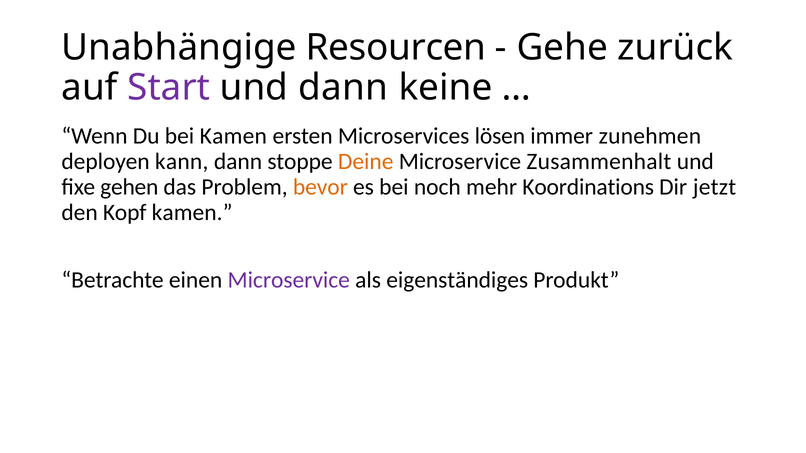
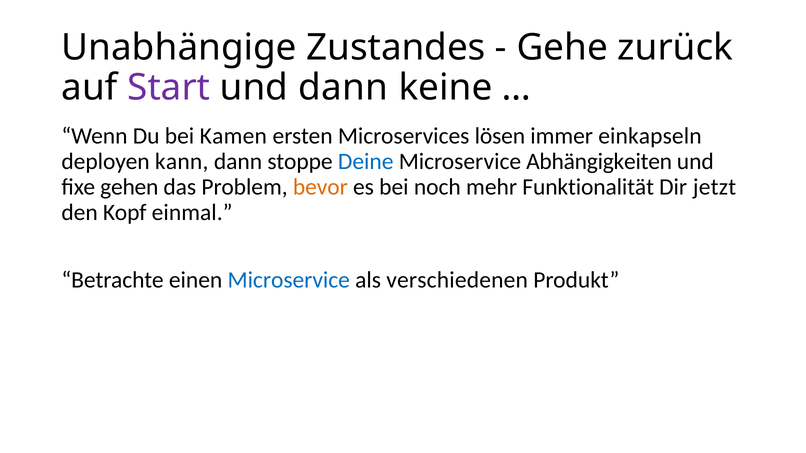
Resourcen: Resourcen -> Zustandes (396, 48)
zunehmen: zunehmen -> einkapseln (650, 136)
Deine colour: orange -> blue (366, 162)
Zusammenhalt: Zusammenhalt -> Abhängigkeiten (599, 162)
Koordinations: Koordinations -> Funktionalität (588, 187)
Kopf kamen: kamen -> einmal (192, 212)
Microservice colour: purple -> blue (289, 280)
eigenständiges: eigenständiges -> verschiedenen (457, 280)
